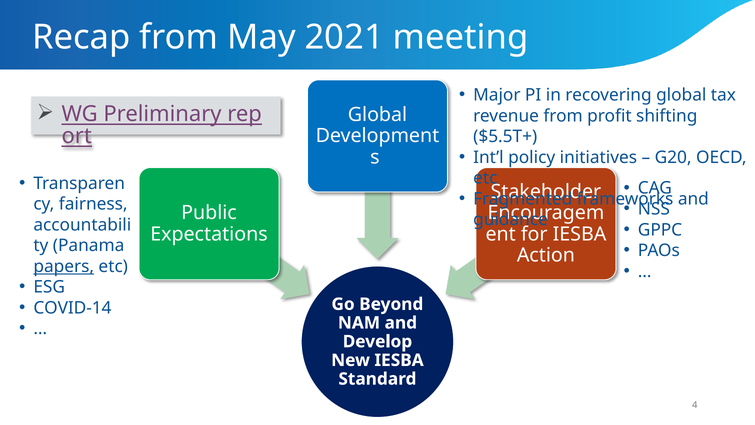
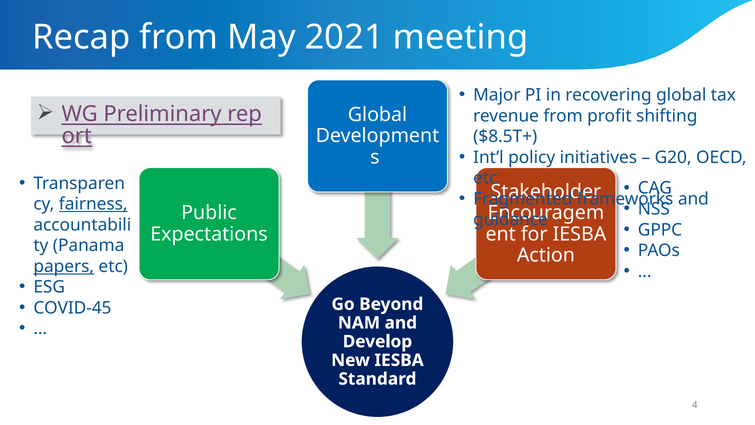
$5.5T+: $5.5T+ -> $8.5T+ (505, 137)
fairness underline: none -> present (93, 204)
COVID-14: COVID-14 -> COVID-45 (72, 308)
